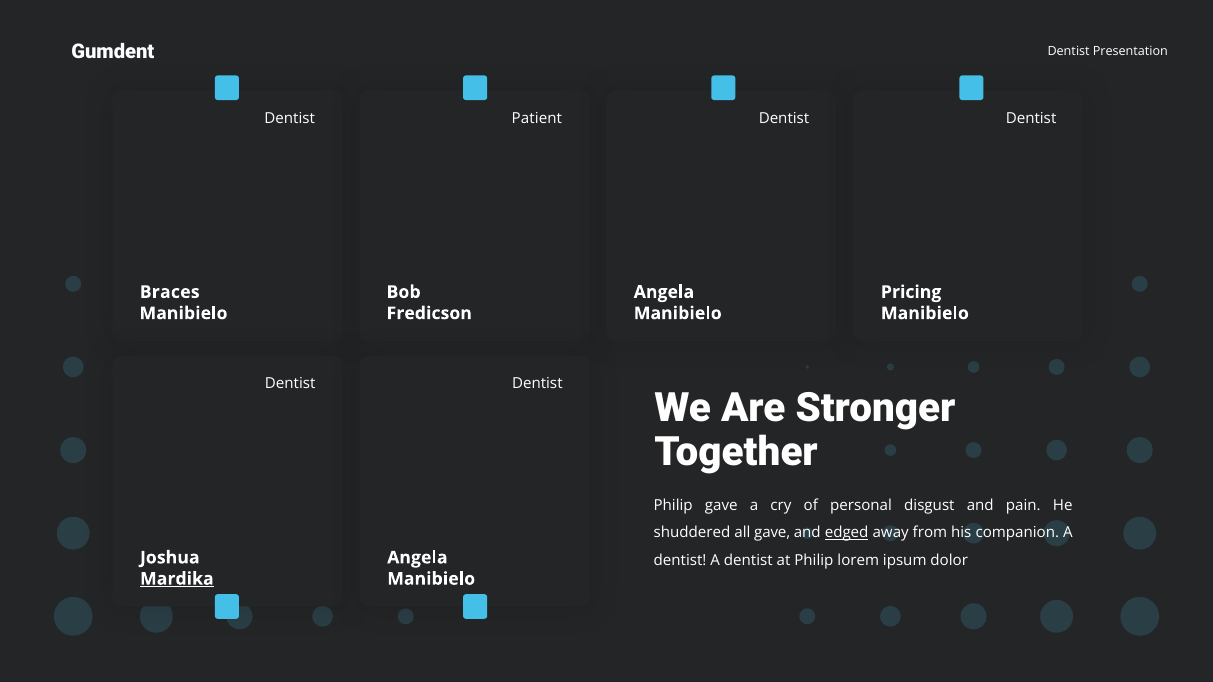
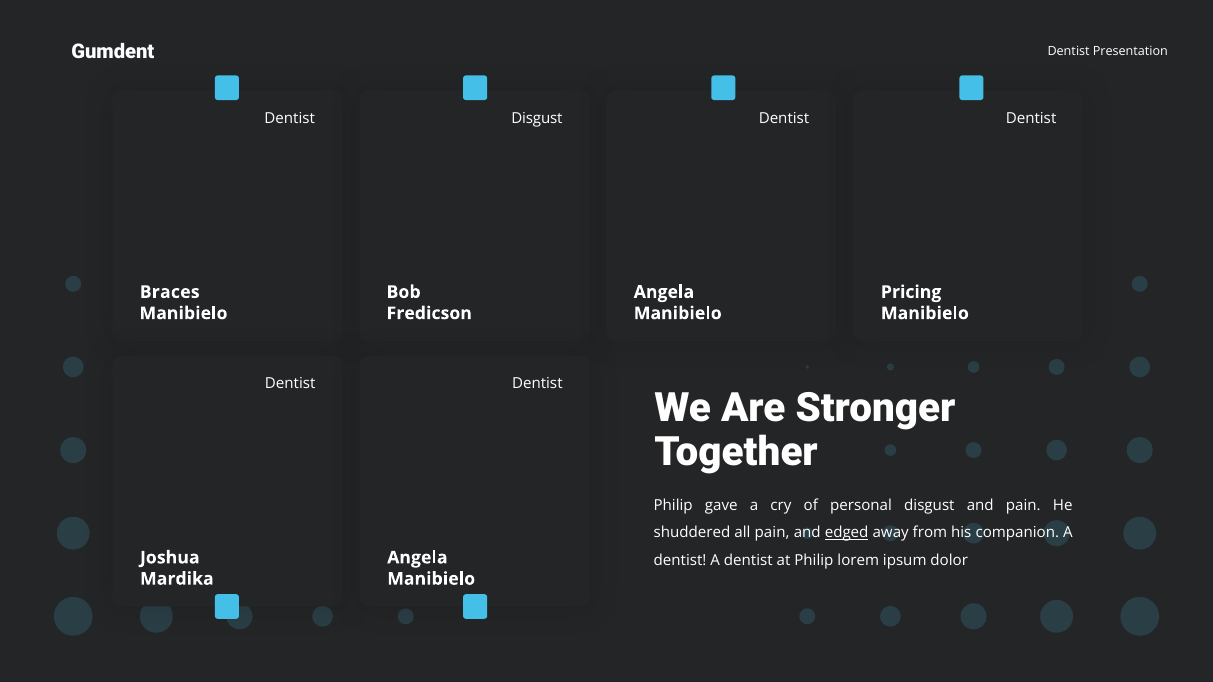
Patient: Patient -> Disgust (537, 118)
all gave: gave -> pain (772, 533)
Mardika underline: present -> none (177, 579)
